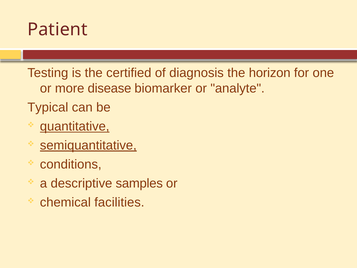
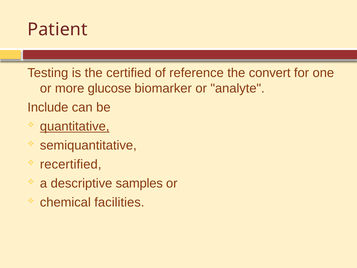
diagnosis: diagnosis -> reference (197, 73)
horizon: horizon -> convert (270, 73)
disease: disease -> glucose (109, 88)
Typical: Typical -> Include (48, 107)
semiquantitative underline: present -> none (88, 145)
conditions: conditions -> recertified (71, 164)
